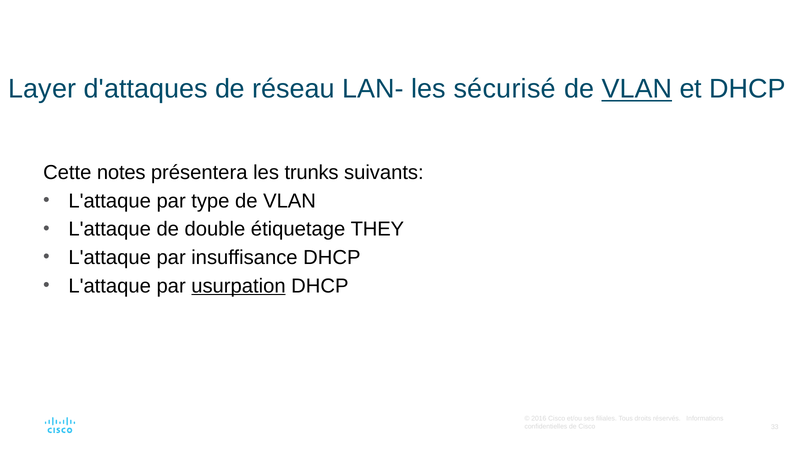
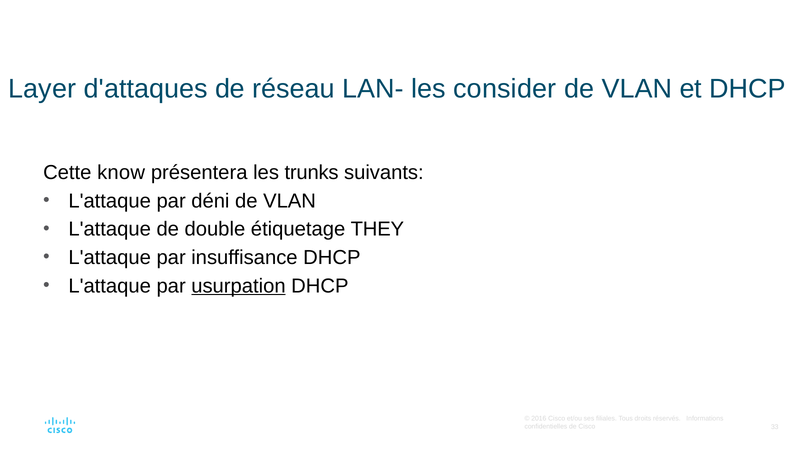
sécurisé: sécurisé -> consider (505, 89)
VLAN underline: present -> none (637, 89)
notes: notes -> know (121, 173)
type: type -> déni (210, 201)
